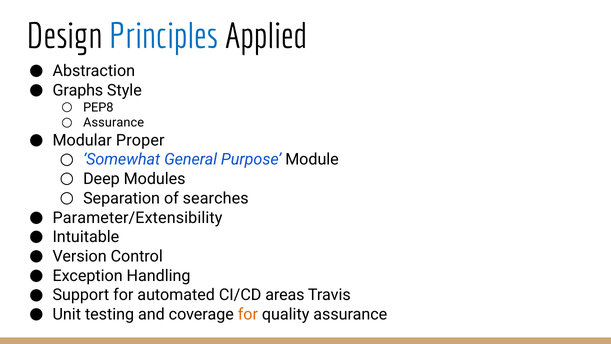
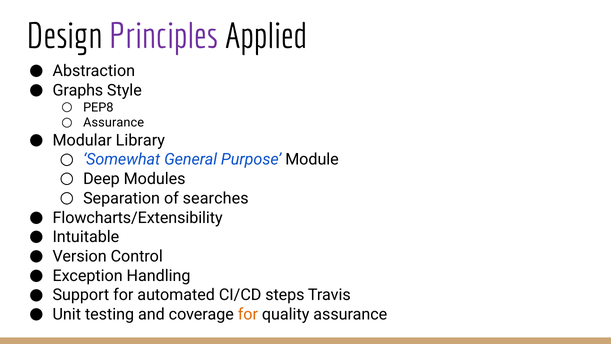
Principles colour: blue -> purple (164, 36)
Proper: Proper -> Library (140, 140)
Parameter/Extensibility: Parameter/Extensibility -> Flowcharts/Extensibility (138, 218)
areas: areas -> steps (285, 295)
